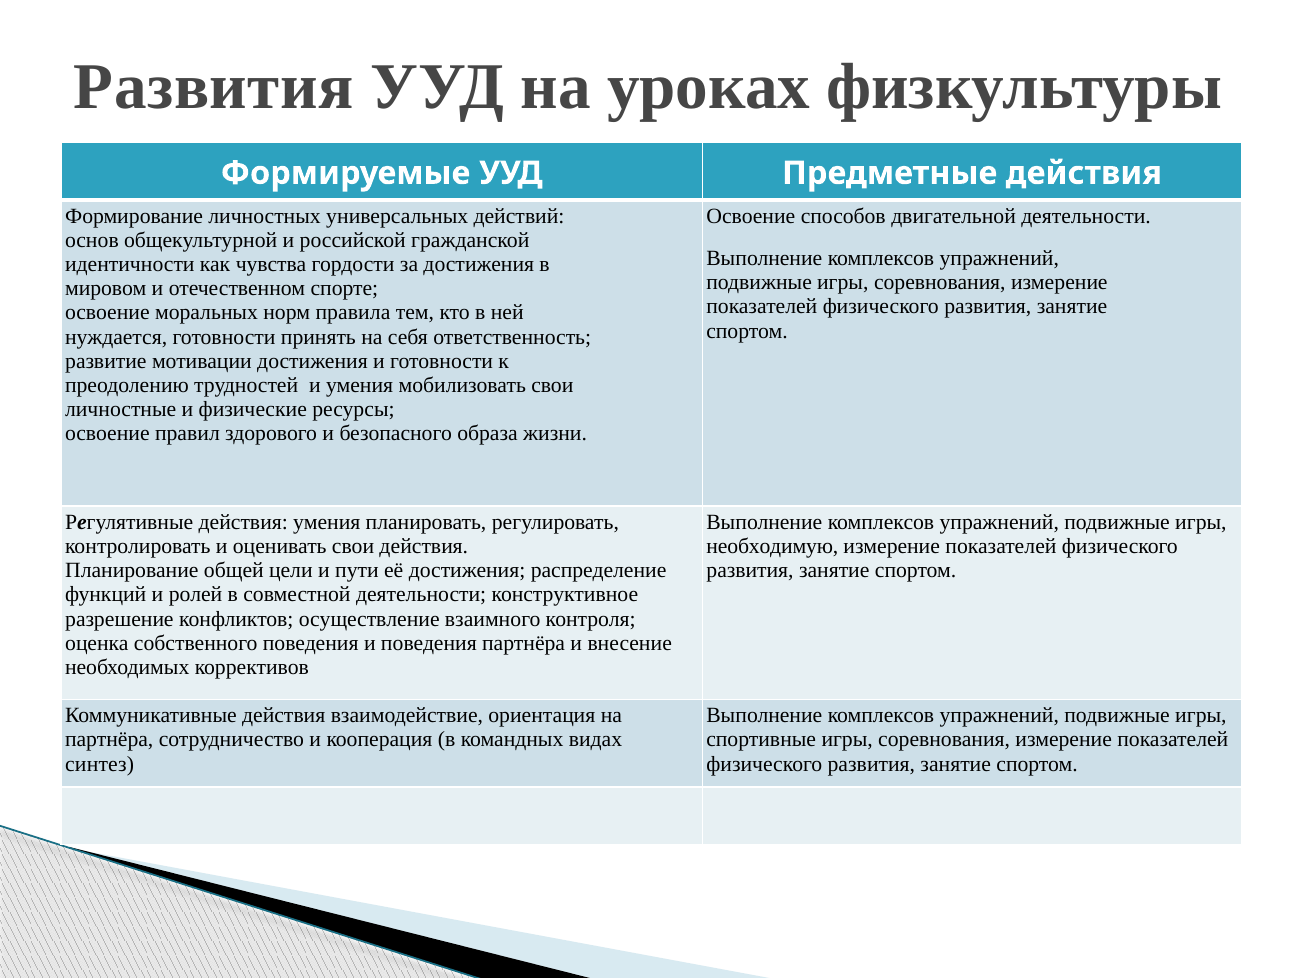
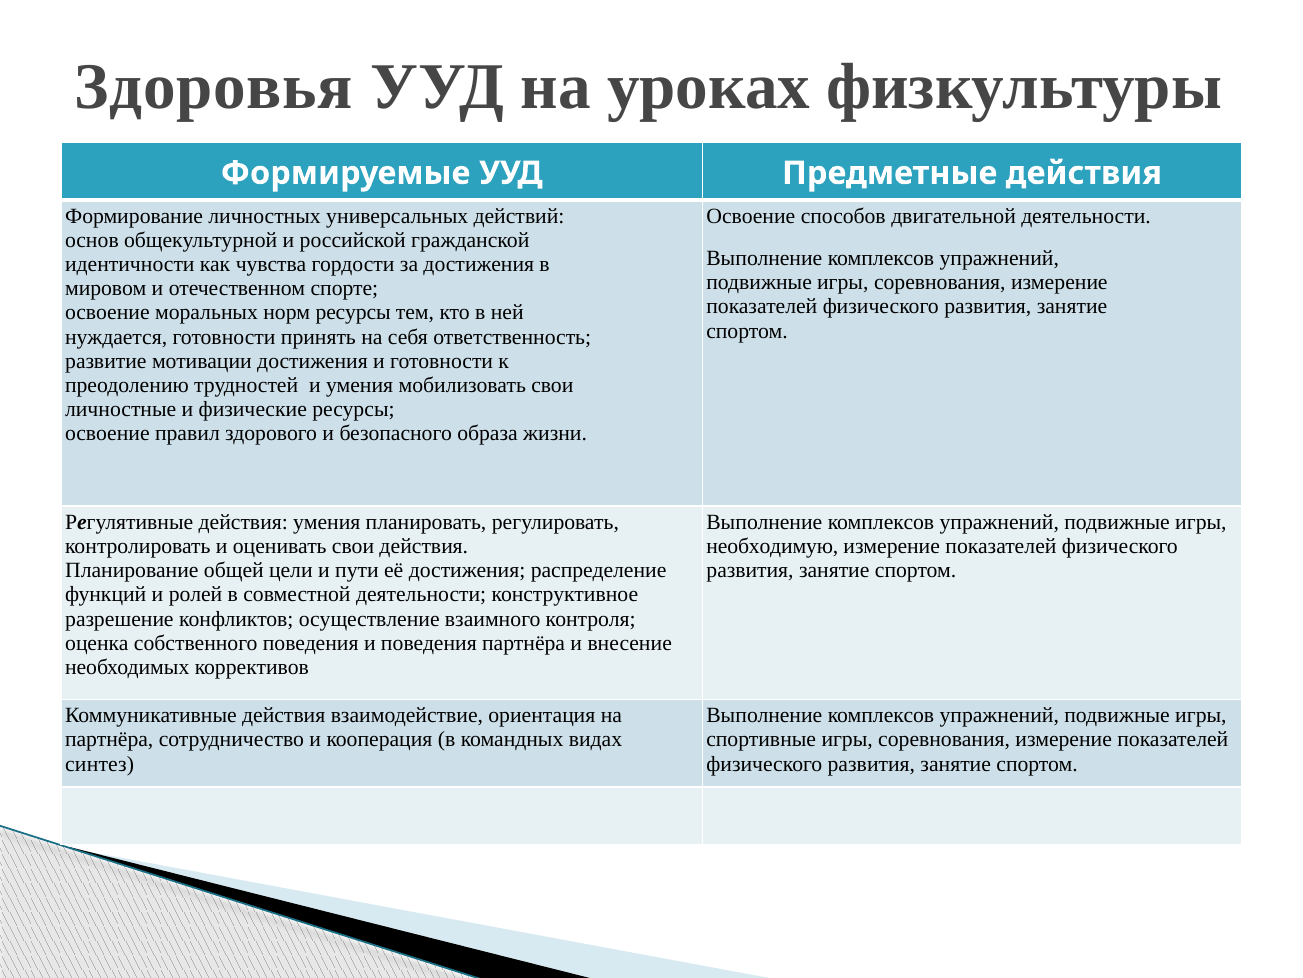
Развития: Развития -> Здоровья (214, 87)
норм правила: правила -> ресурсы (353, 313)
